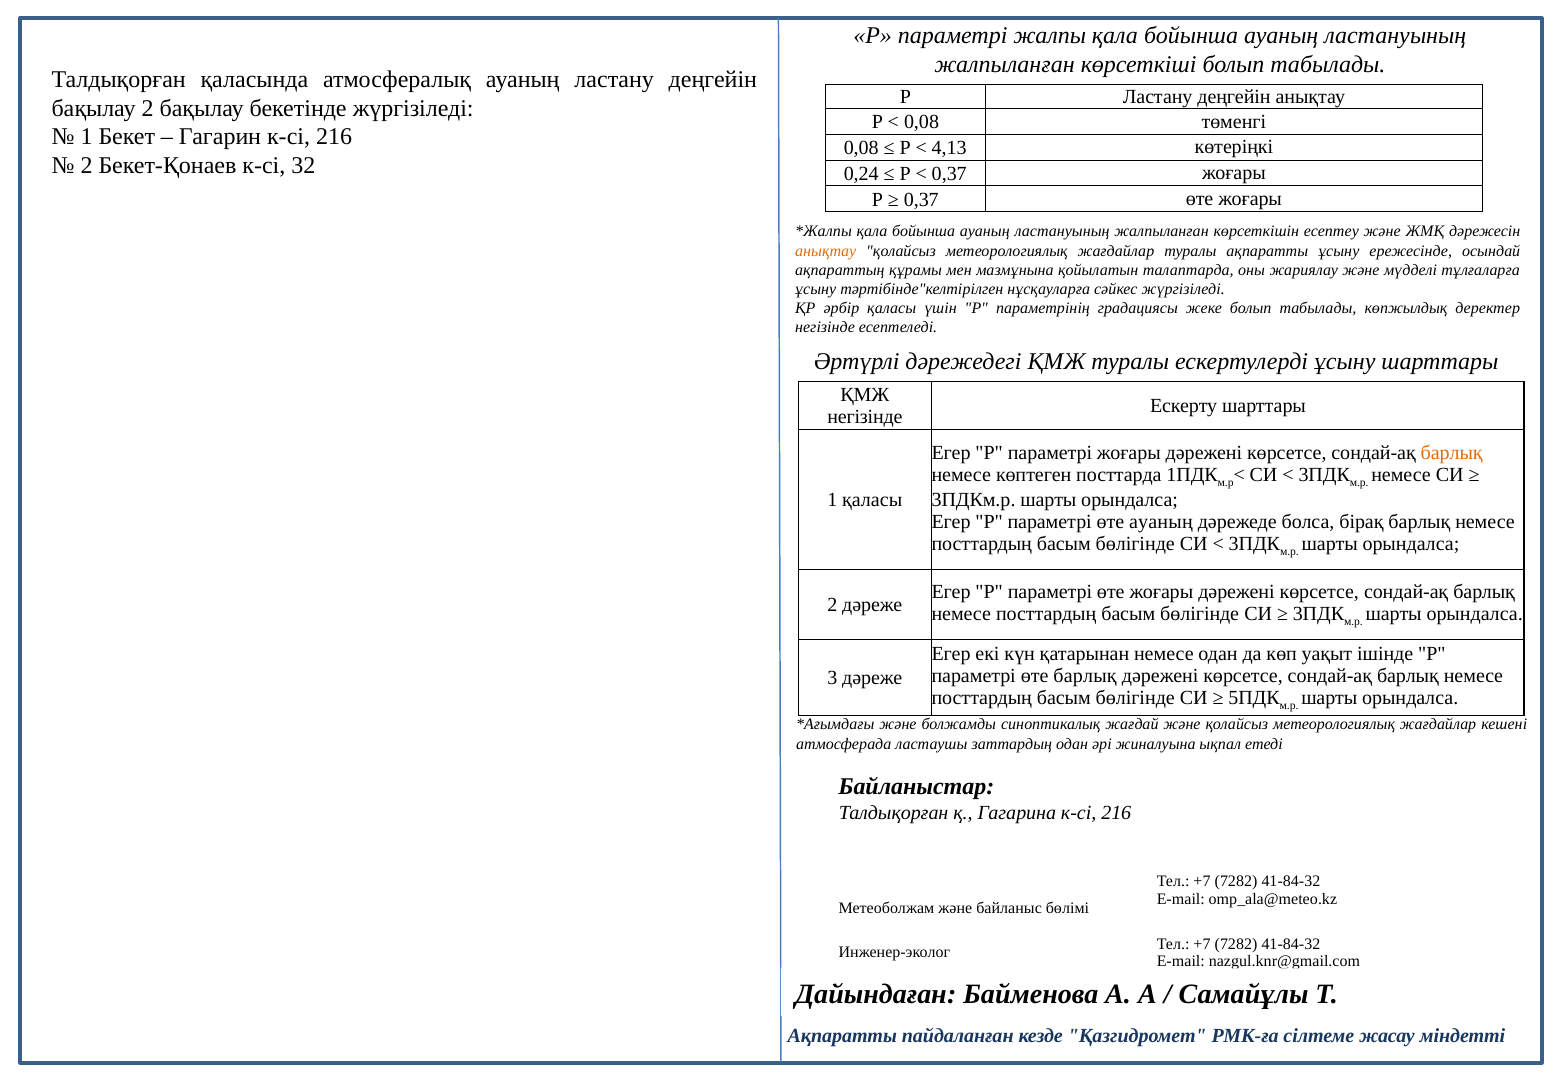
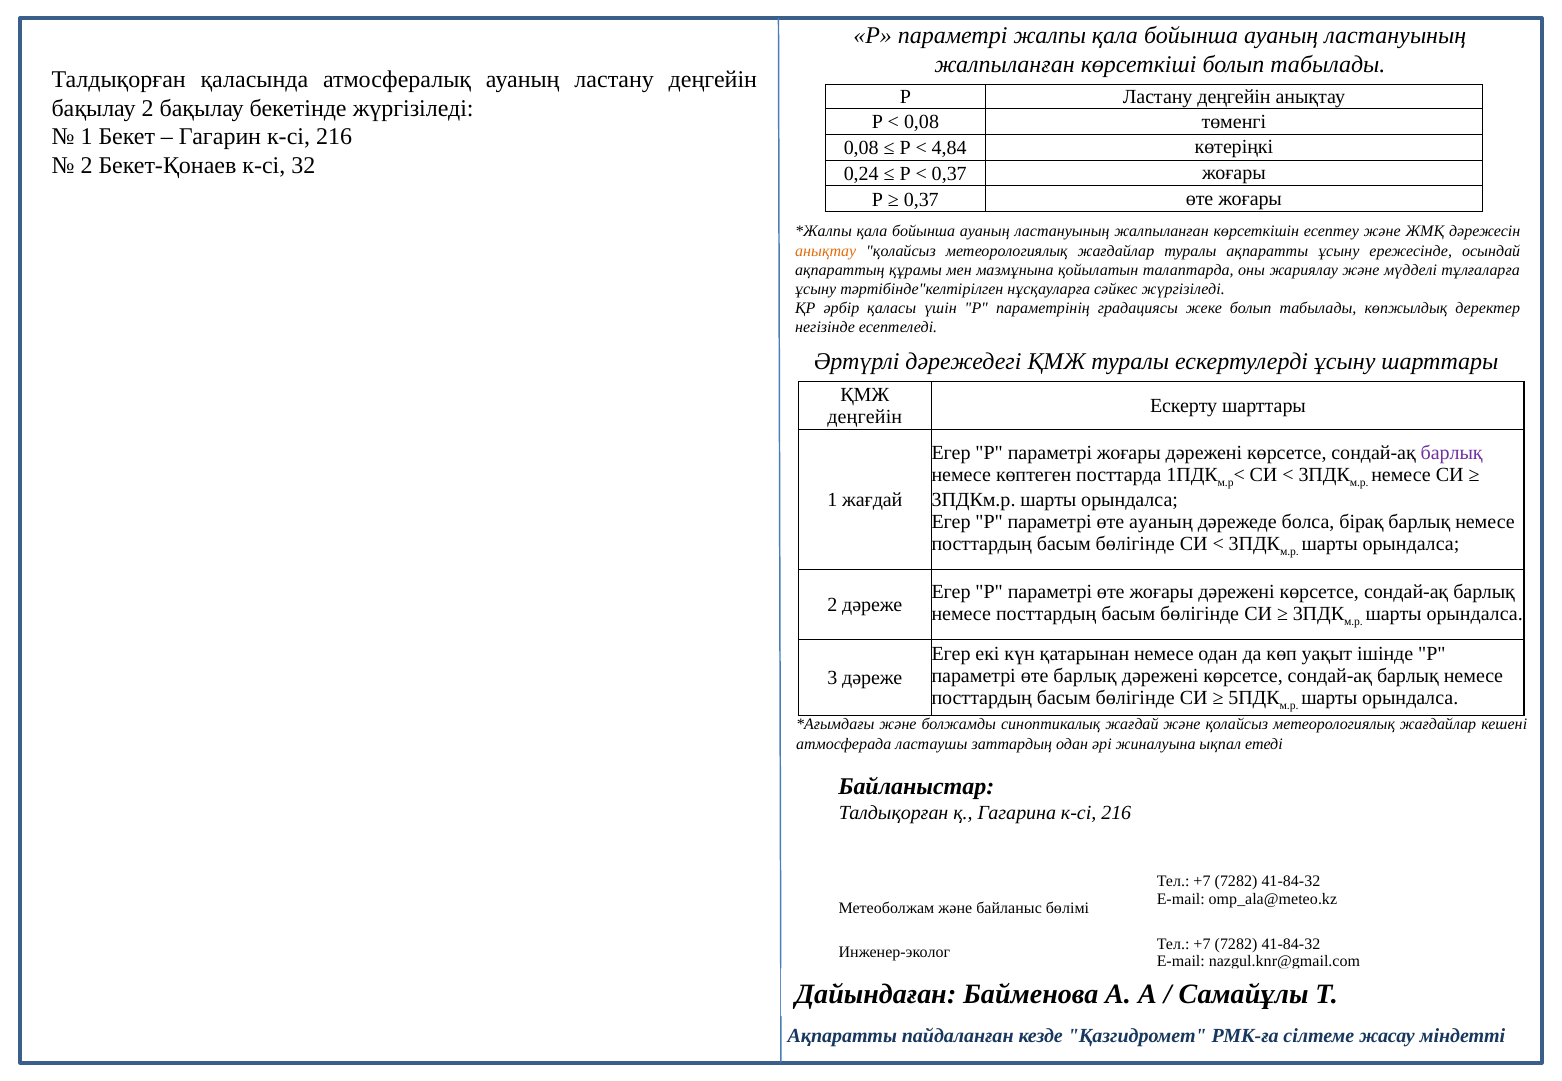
4,13: 4,13 -> 4,84 (949, 148)
негізінде: негізінде -> деңгейін (865, 417)
барлық colour: orange -> purple (1452, 453)
1 қаласы: қаласы -> жағдай (872, 500)
